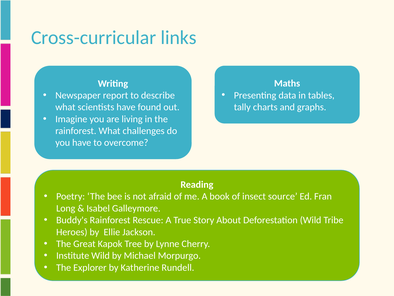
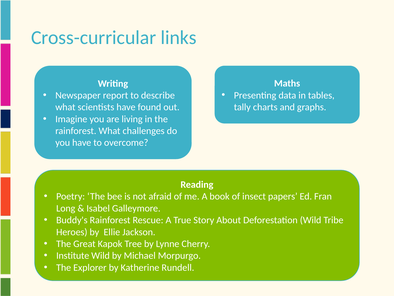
source: source -> papers (283, 196)
